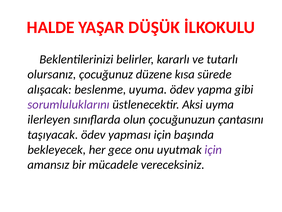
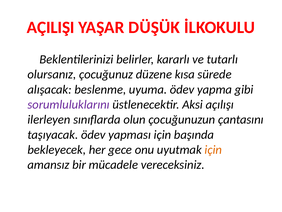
HALDE: HALDE -> AÇILIŞI (51, 27)
uyma: uyma -> açılışı (220, 104)
için colour: purple -> orange (213, 149)
